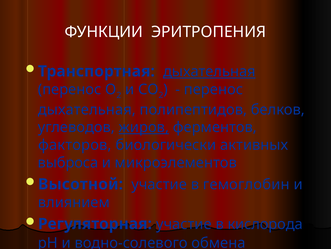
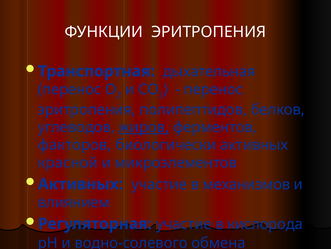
дыхательная underline: present -> none (209, 71)
дыхательная: дыхательная -> эритропения (87, 109)
выброса: выброса -> красной (68, 162)
Высотной: Высотной -> Активных (81, 184)
гемоглобин: гемоглобин -> механизмов (246, 184)
